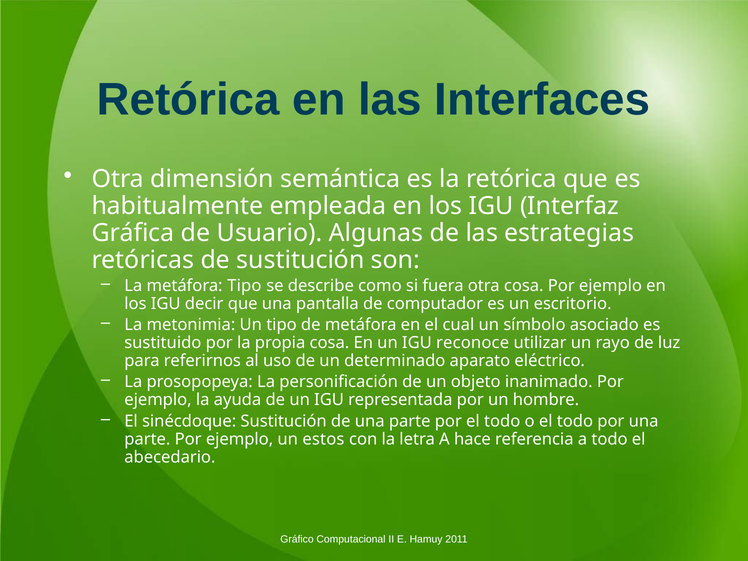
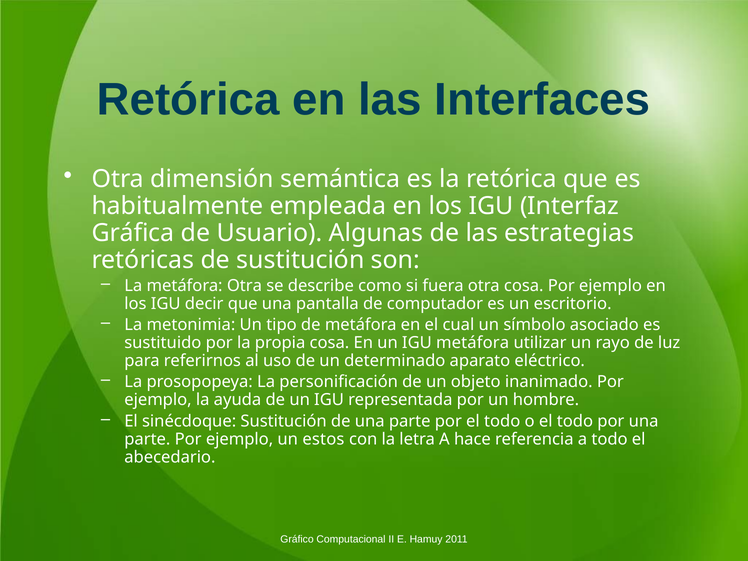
metáfora Tipo: Tipo -> Otra (244, 286)
IGU reconoce: reconoce -> metáfora (473, 343)
